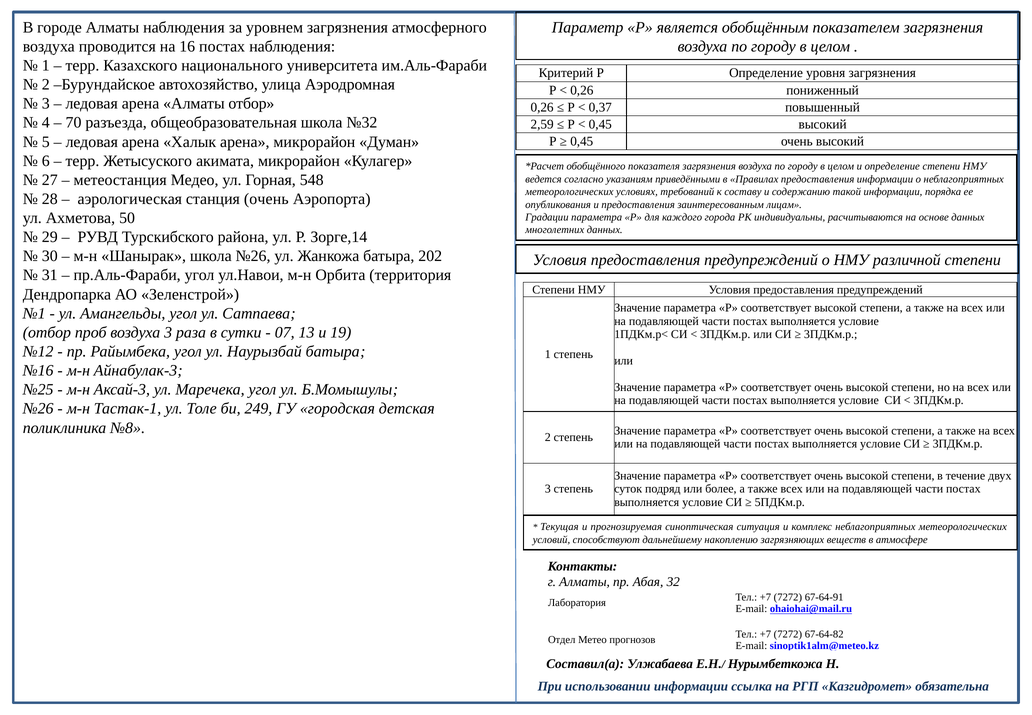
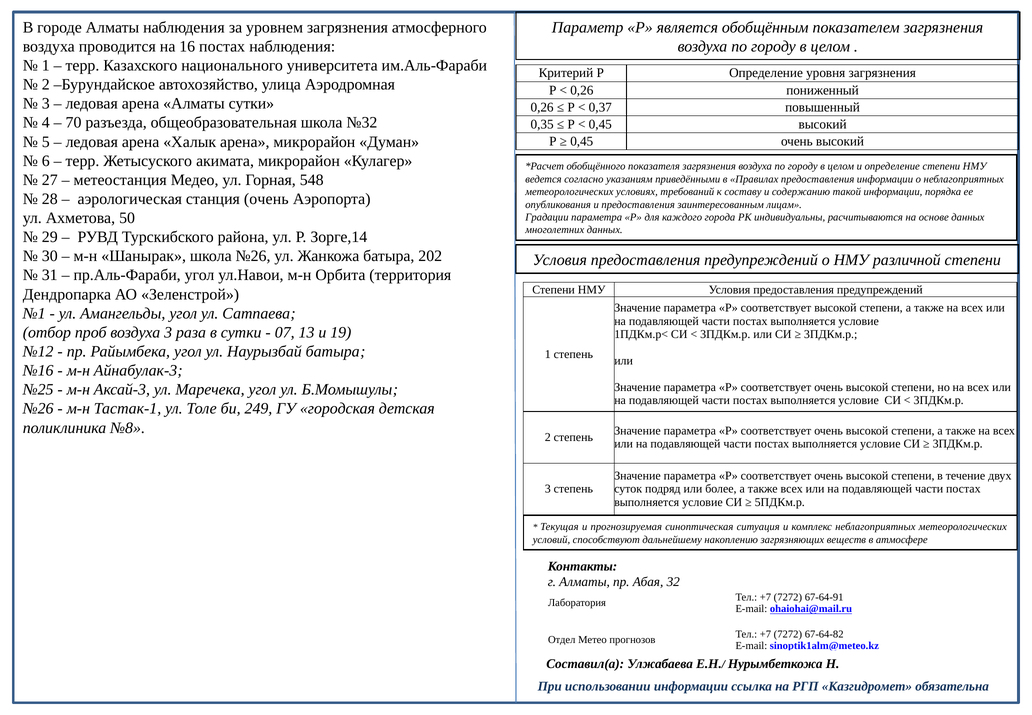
Алматы отбор: отбор -> сутки (251, 104)
2,59: 2,59 -> 0,35 (542, 124)
